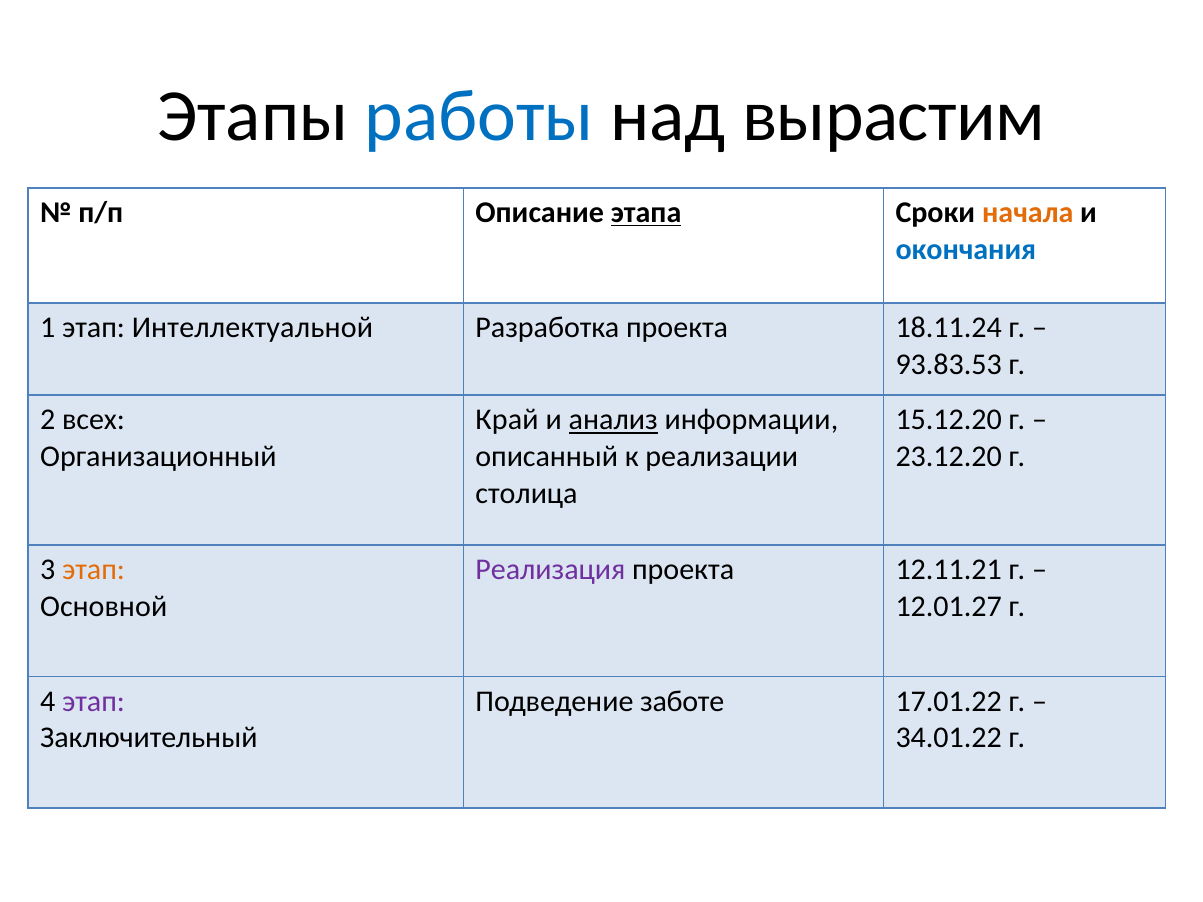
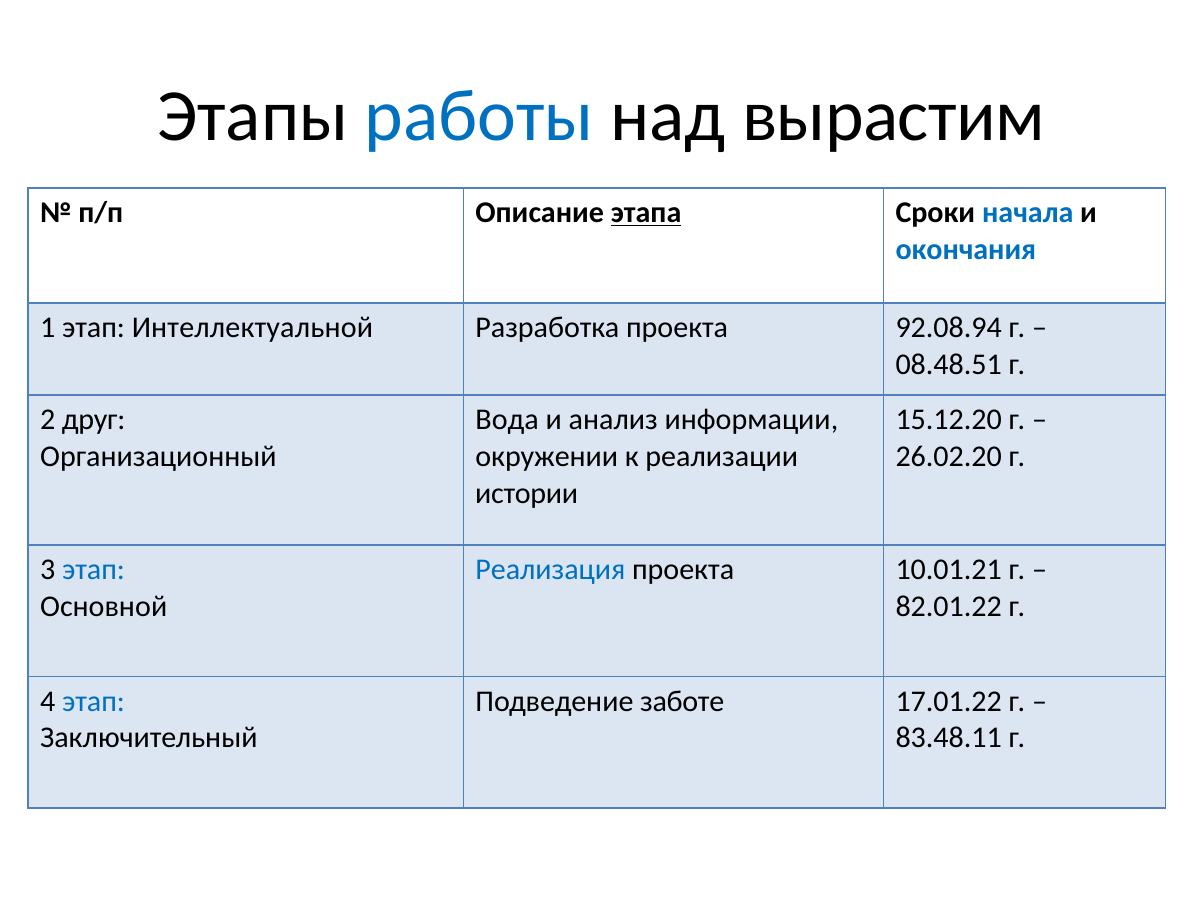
начала colour: orange -> blue (1028, 213)
18.11.24: 18.11.24 -> 92.08.94 (949, 328)
93.83.53: 93.83.53 -> 08.48.51 (949, 365)
всех: всех -> друг (94, 420)
Край: Край -> Вода (507, 420)
анализ underline: present -> none (613, 420)
описанный: описанный -> окружении (547, 457)
23.12.20: 23.12.20 -> 26.02.20 (949, 457)
столица: столица -> истории (527, 493)
этап colour: orange -> blue (93, 570)
Реализация colour: purple -> blue (550, 570)
12.11.21: 12.11.21 -> 10.01.21 (949, 570)
12.01.27: 12.01.27 -> 82.01.22 (949, 606)
этап colour: purple -> blue (93, 701)
34.01.22: 34.01.22 -> 83.48.11 (949, 738)
